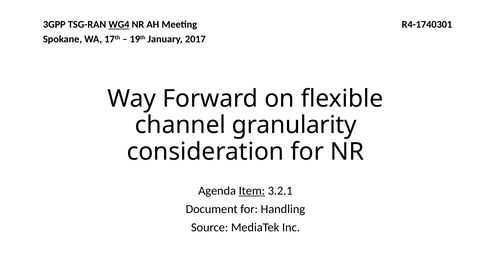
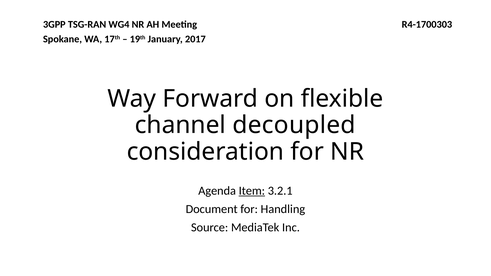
WG4 underline: present -> none (119, 25)
R4-1740301: R4-1740301 -> R4-1700303 (427, 25)
granularity: granularity -> decoupled (294, 125)
